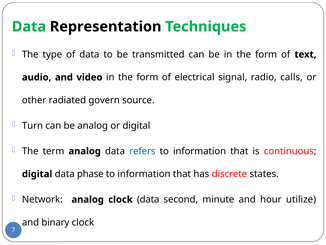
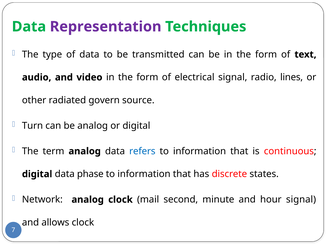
Representation colour: black -> purple (106, 27)
calls: calls -> lines (292, 77)
clock data: data -> mail (148, 199)
hour utilize: utilize -> signal (301, 199)
binary: binary -> allows (55, 222)
